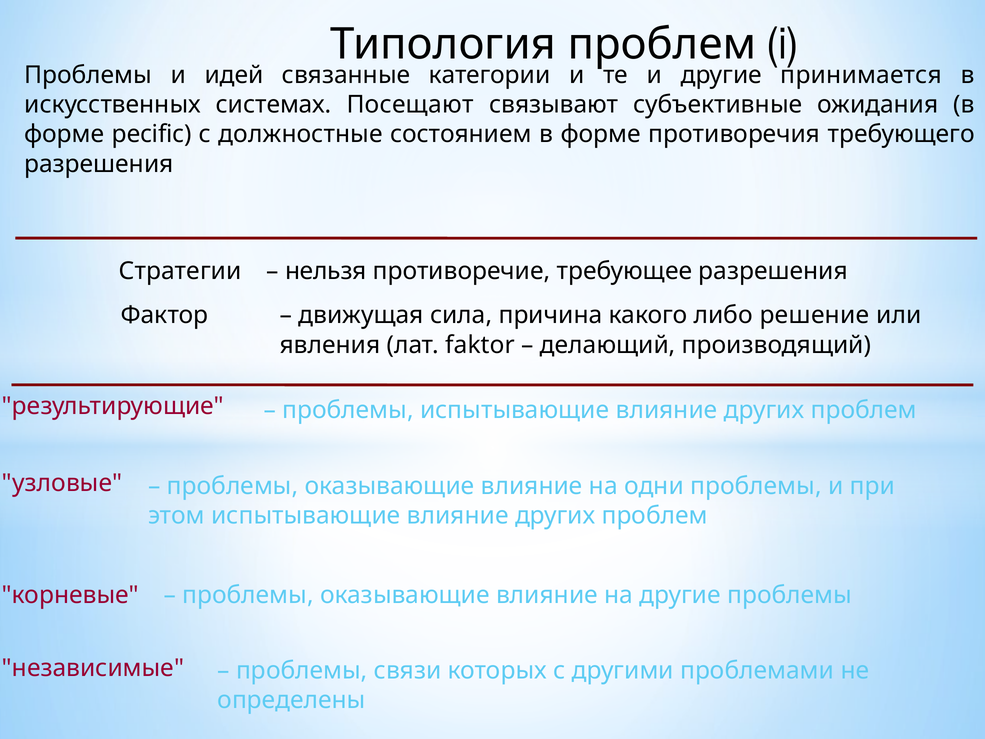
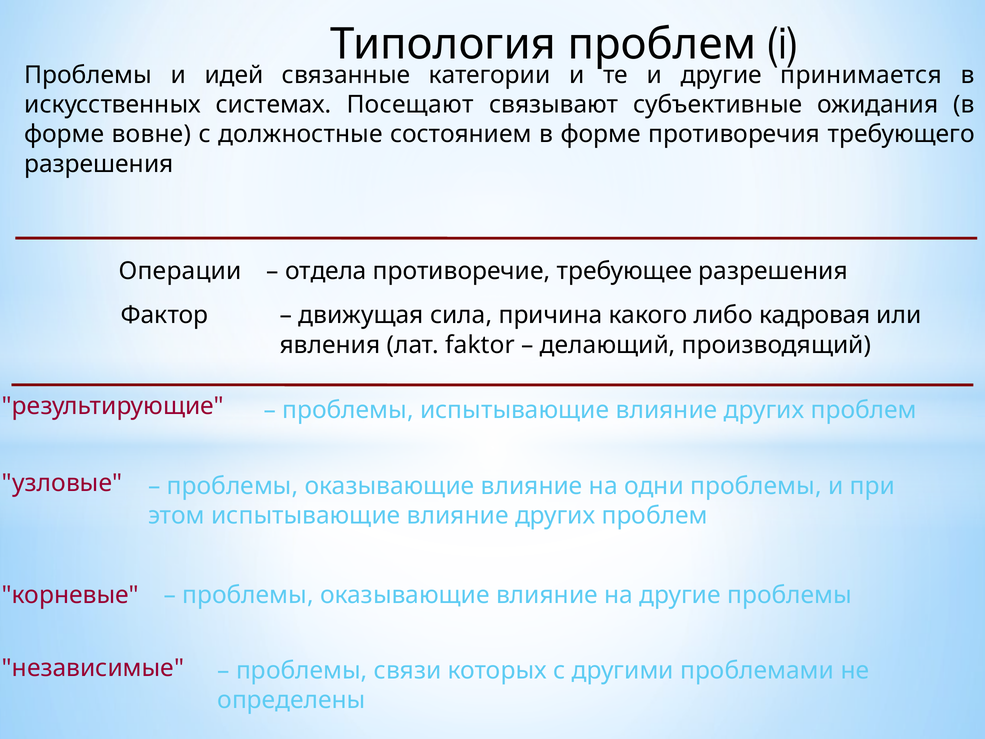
pecific: pecific -> вовне (151, 134)
Стратегии: Стратегии -> Операции (180, 271)
нельзя: нельзя -> отдела (326, 271)
решение: решение -> кадровая (815, 315)
